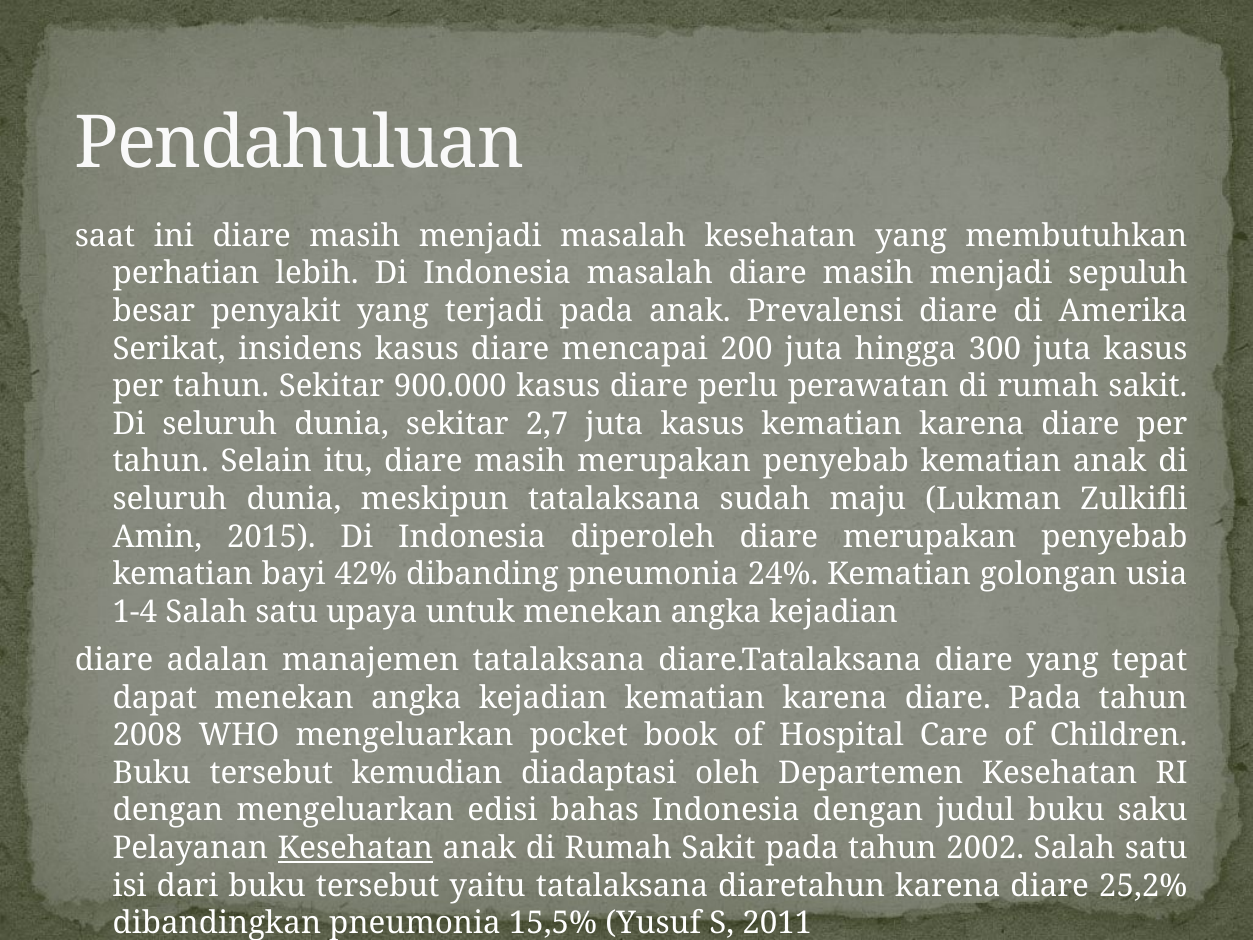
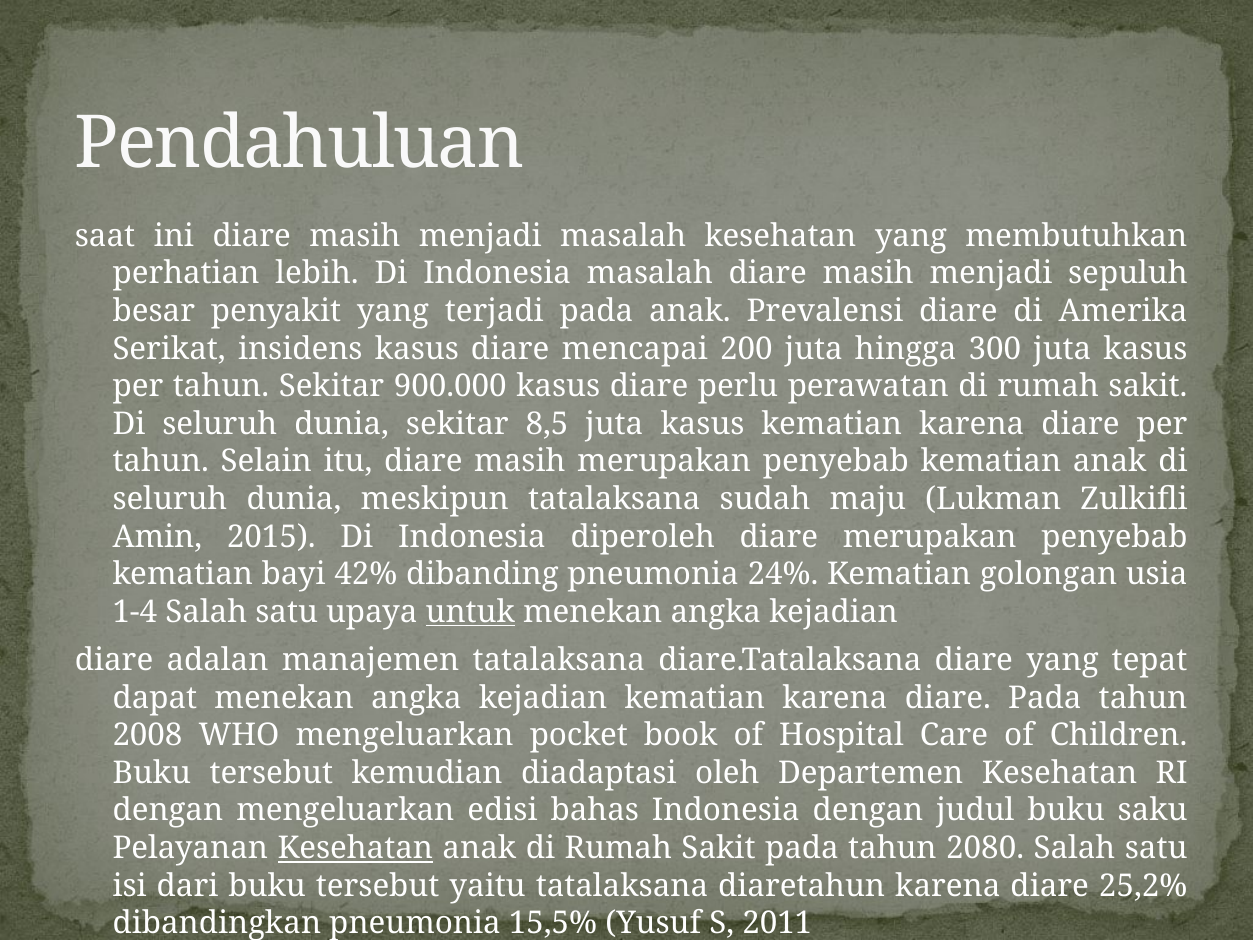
2,7: 2,7 -> 8,5 (547, 424)
untuk underline: none -> present (470, 612)
2002: 2002 -> 2080 (985, 848)
